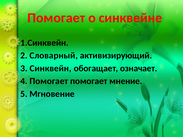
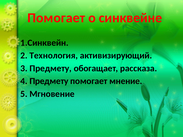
Словарный: Словарный -> Технология (54, 56)
3 Синквейн: Синквейн -> Предмету (51, 68)
означает: означает -> рассказа (139, 68)
4 Помогает: Помогает -> Предмету (49, 81)
